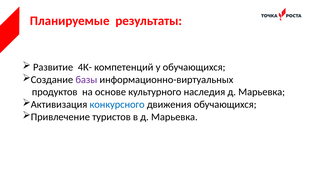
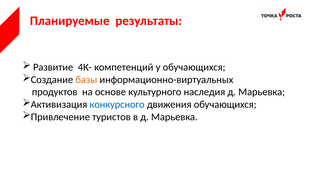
базы colour: purple -> orange (86, 80)
